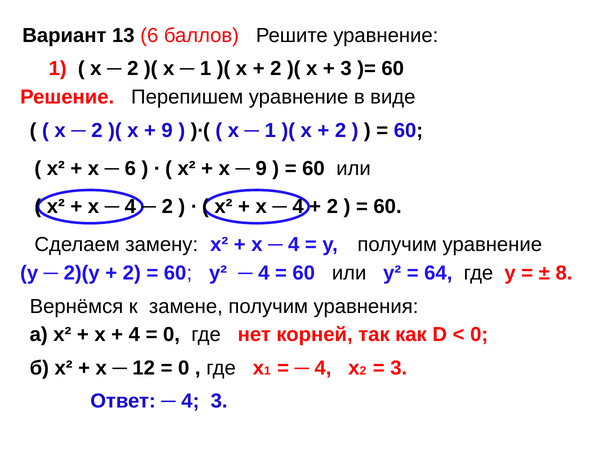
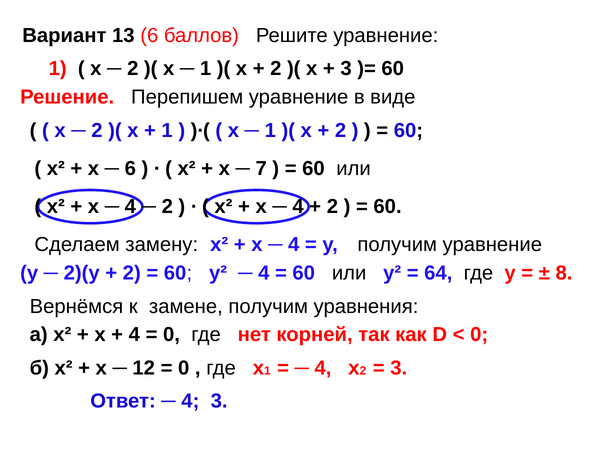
9: 9 -> 1 (167, 131)
9: 9 -> 7 (261, 169)
